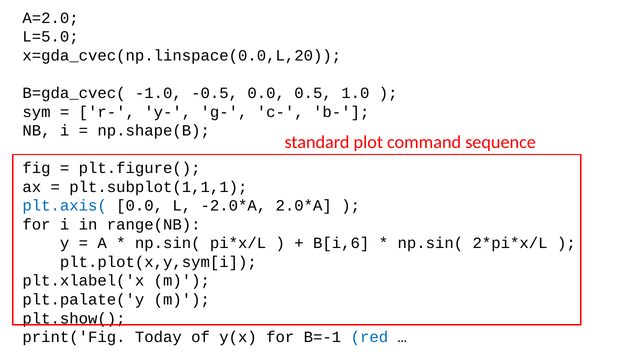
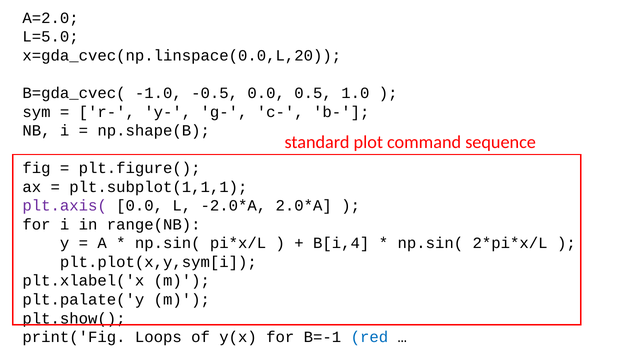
plt.axis( colour: blue -> purple (65, 205)
B[i,6: B[i,6 -> B[i,4 (341, 243)
Today: Today -> Loops (158, 337)
